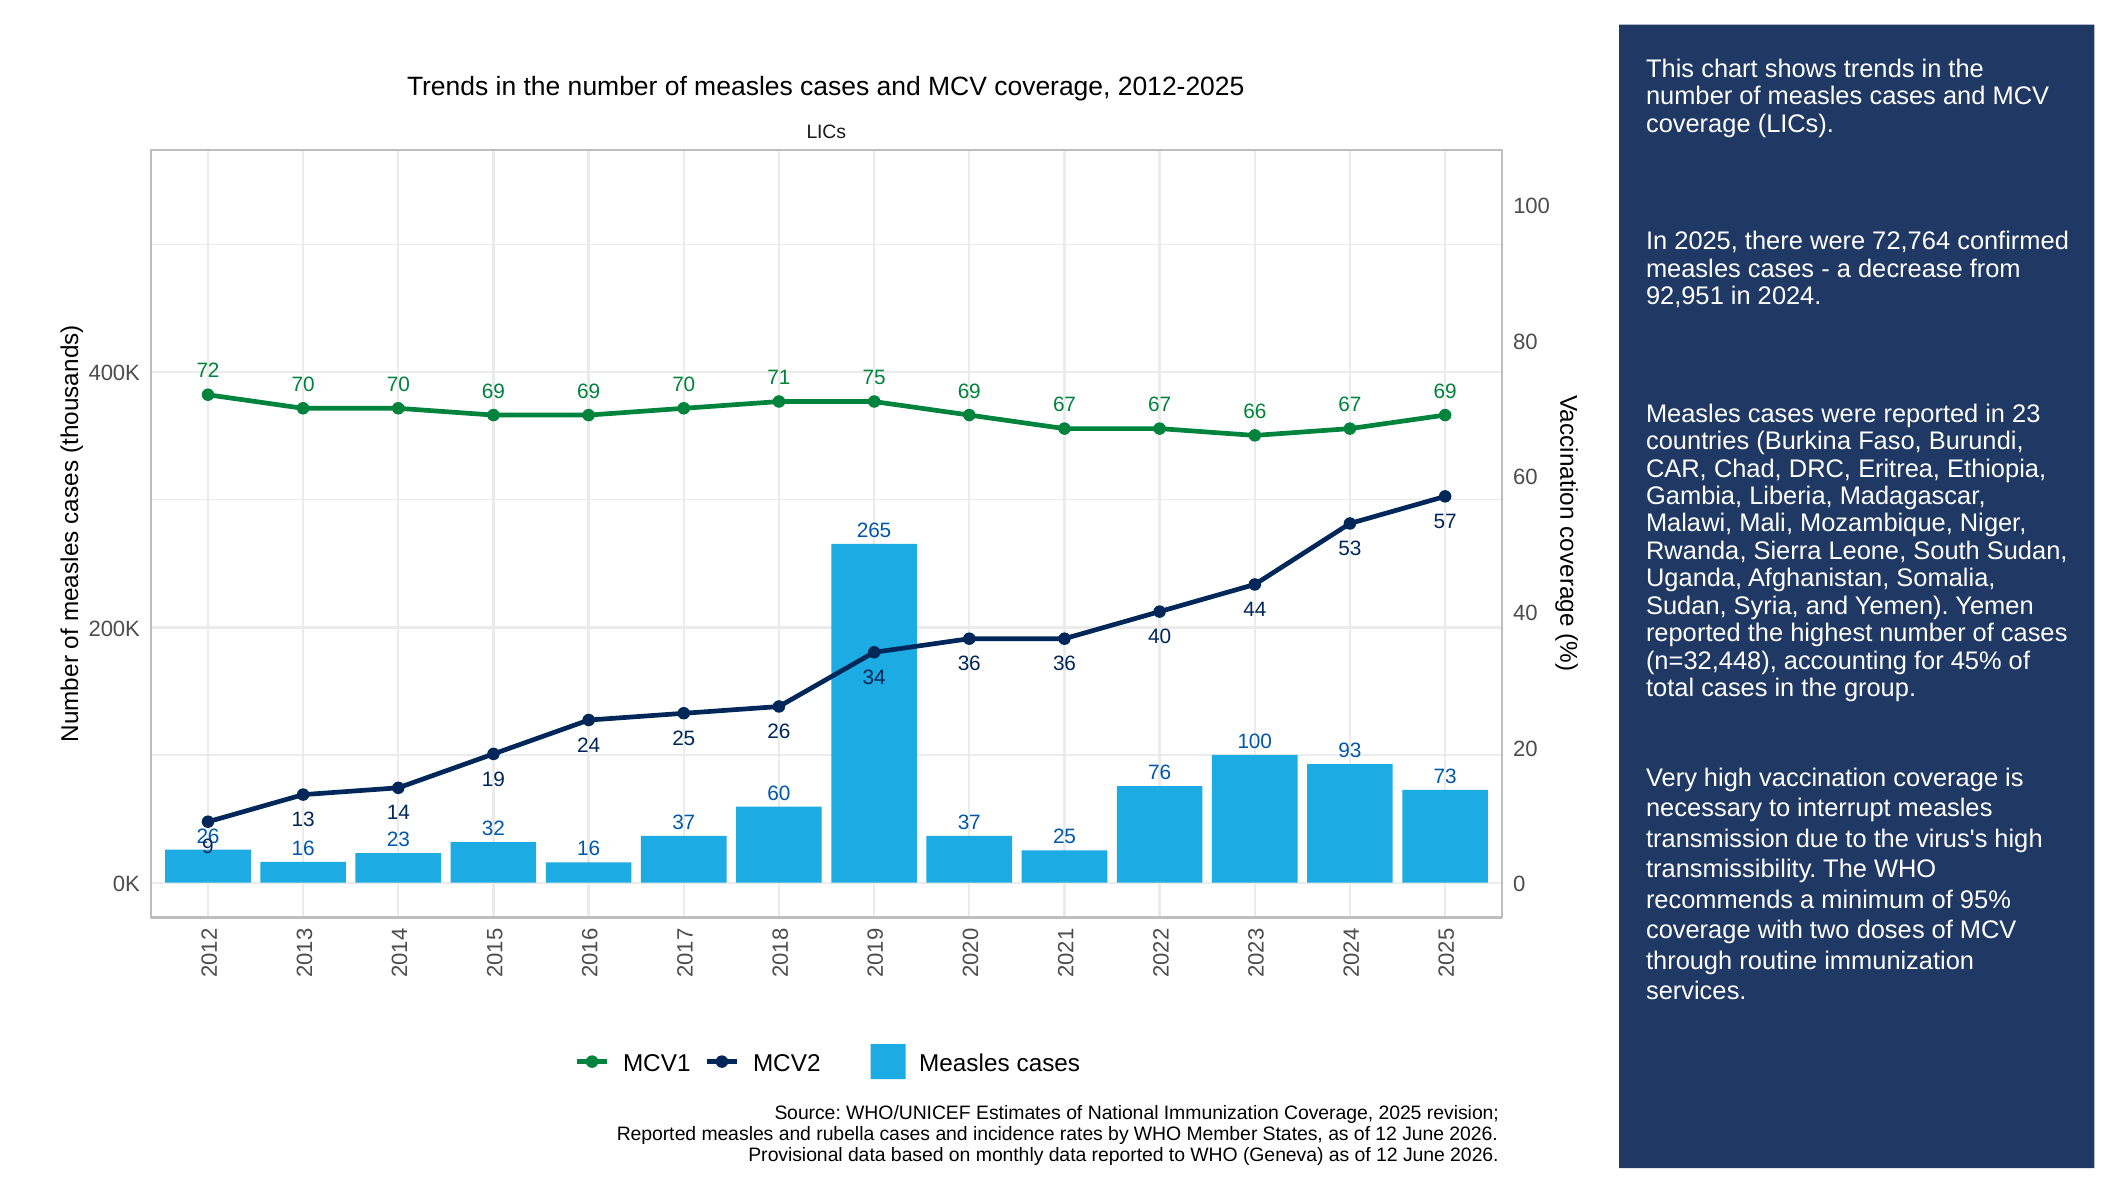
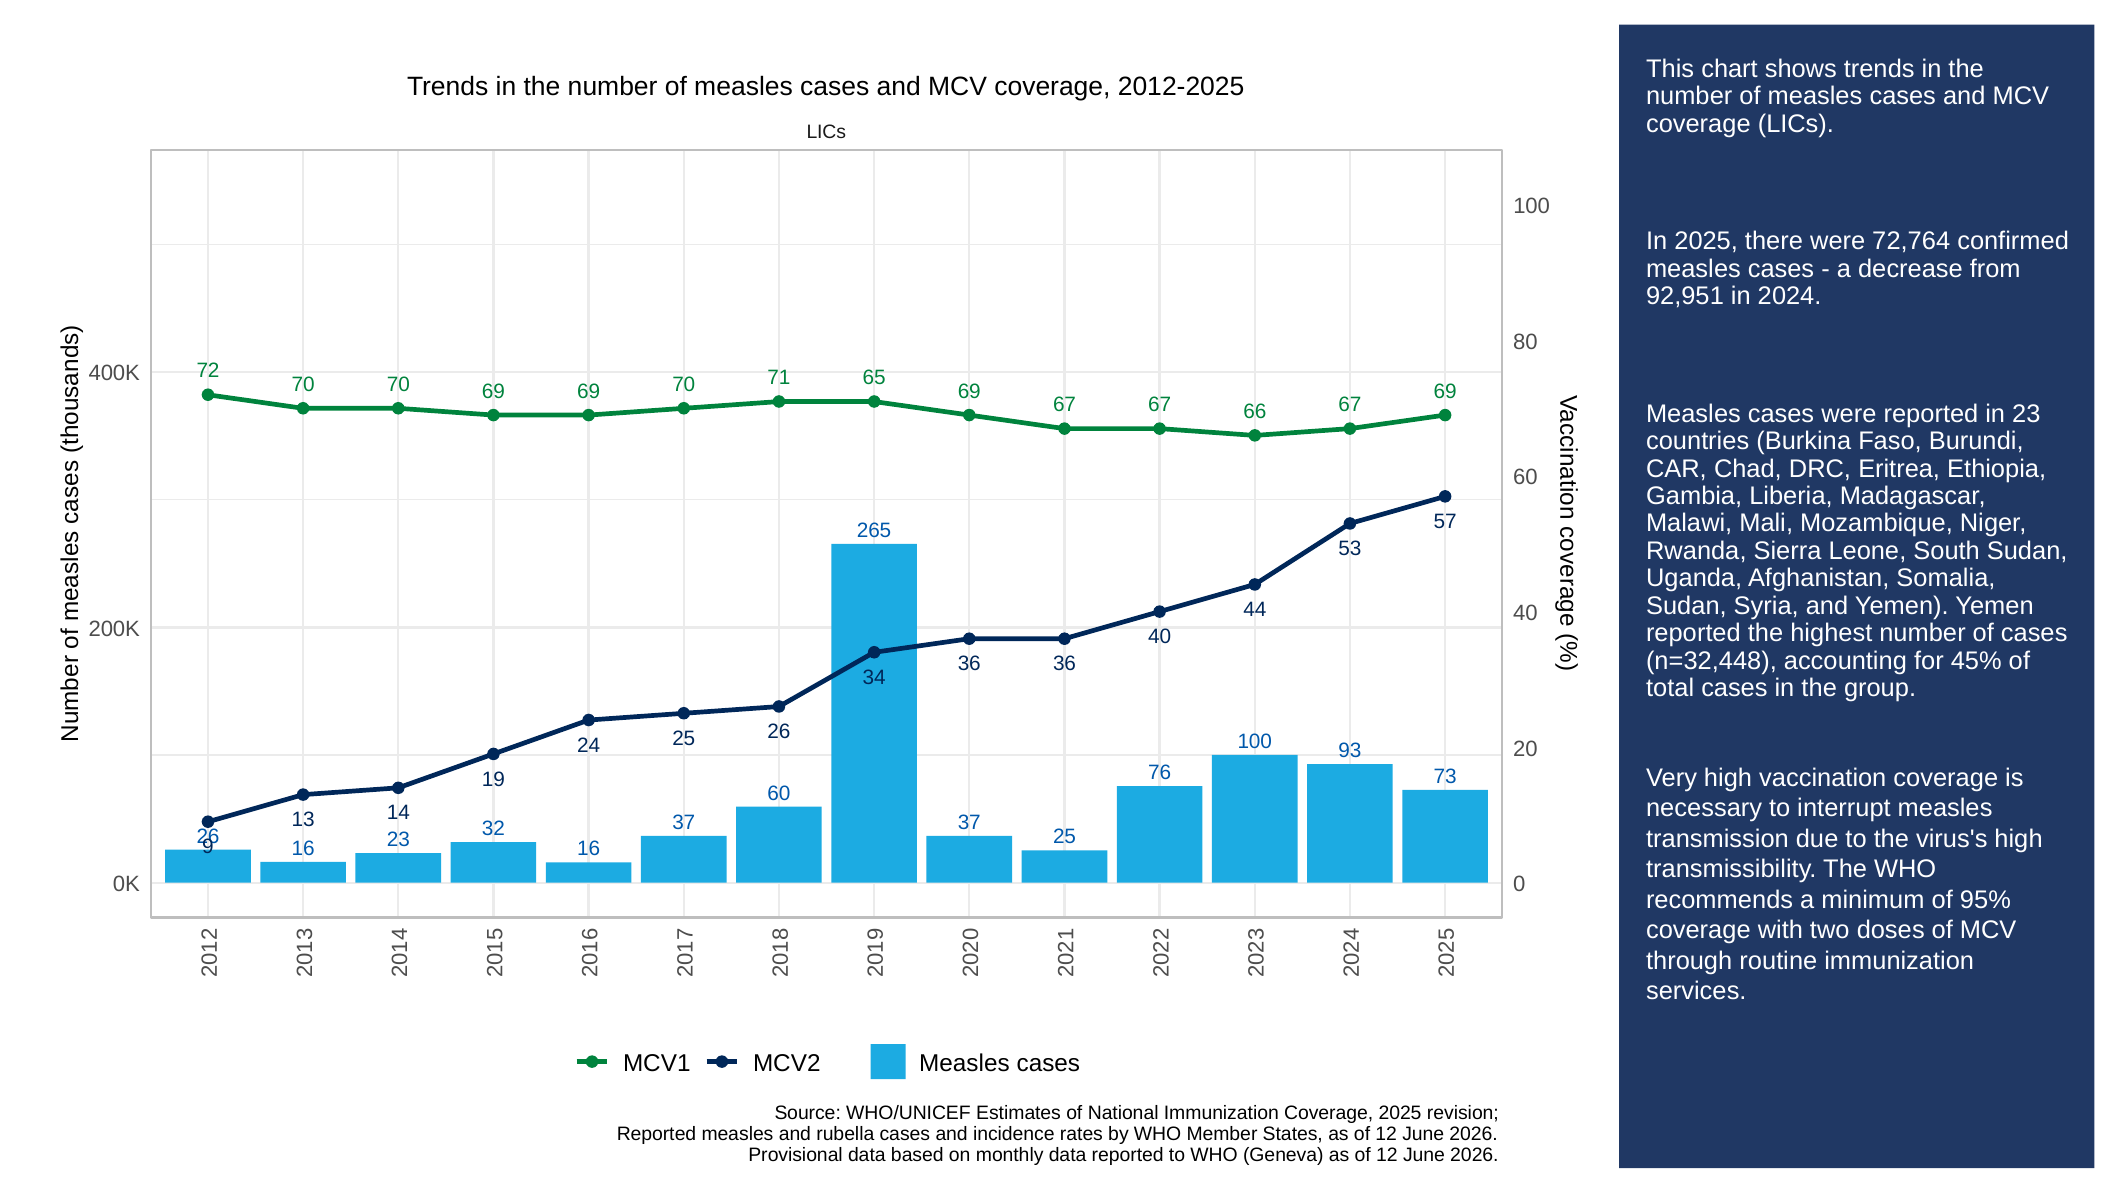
75: 75 -> 65 (874, 378)
